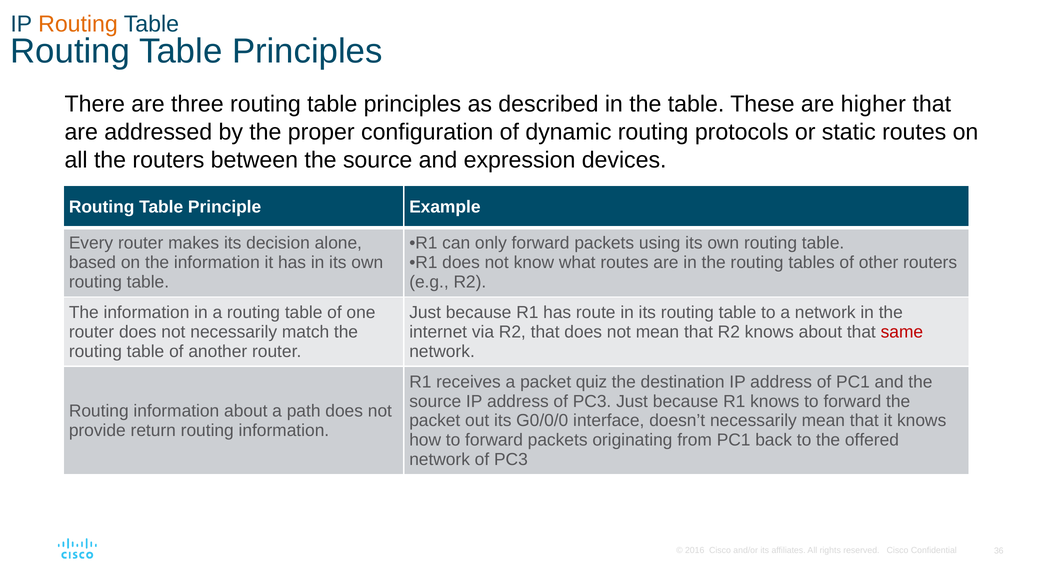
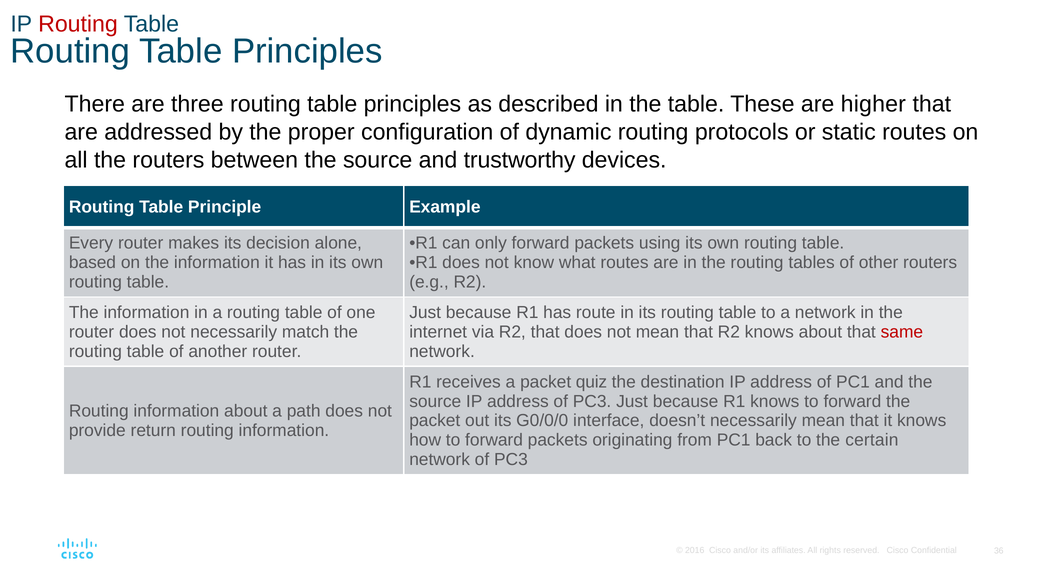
Routing colour: orange -> red (78, 24)
expression: expression -> trustworthy (520, 160)
offered: offered -> certain (872, 440)
